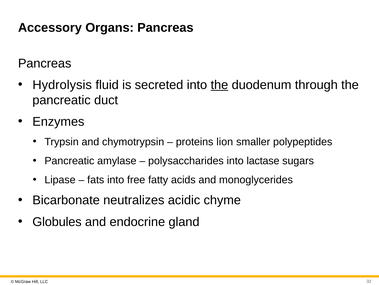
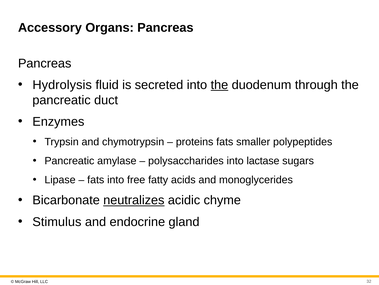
proteins lion: lion -> fats (225, 141)
neutralizes underline: none -> present (134, 200)
Globules: Globules -> Stimulus (57, 221)
